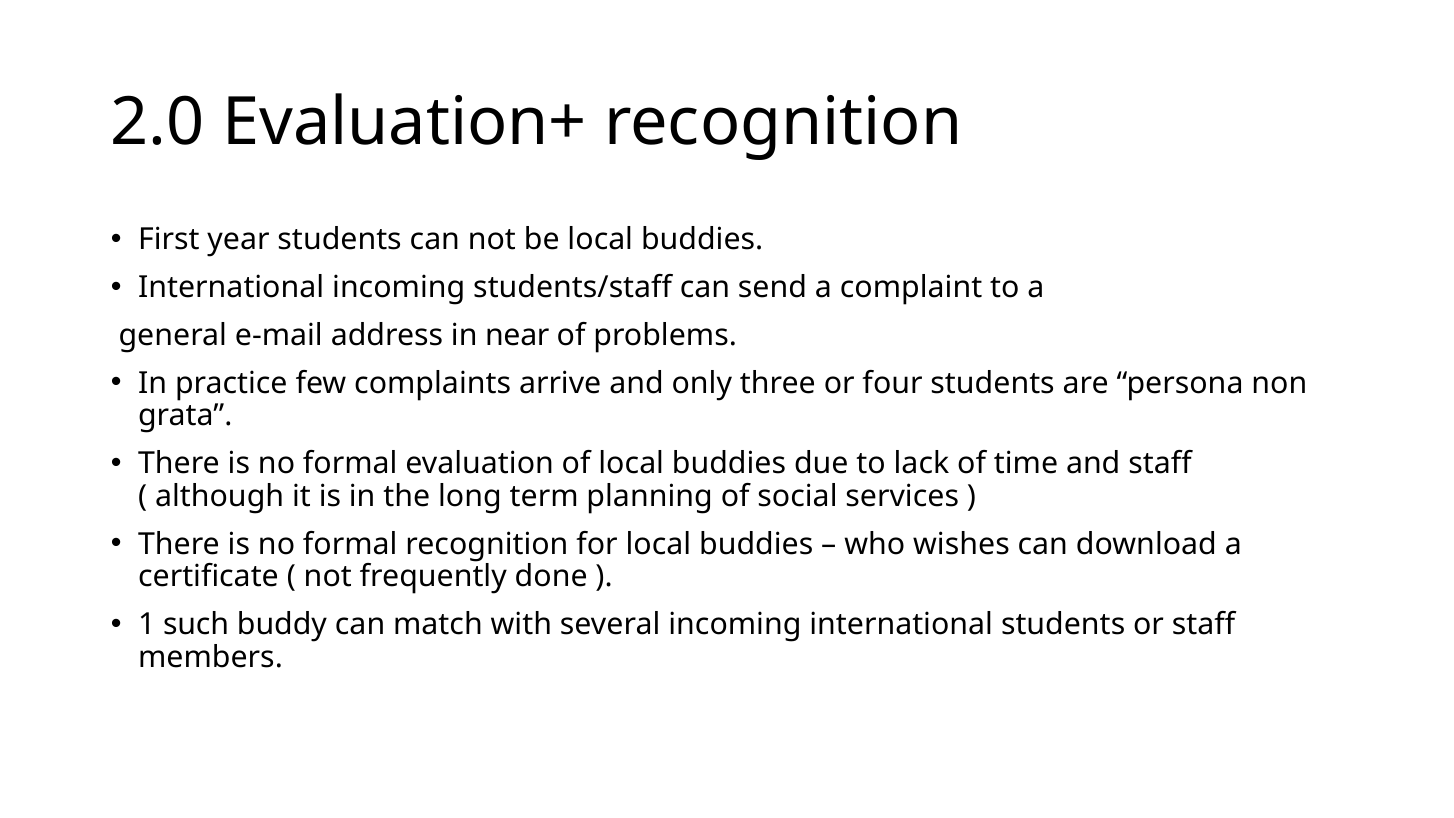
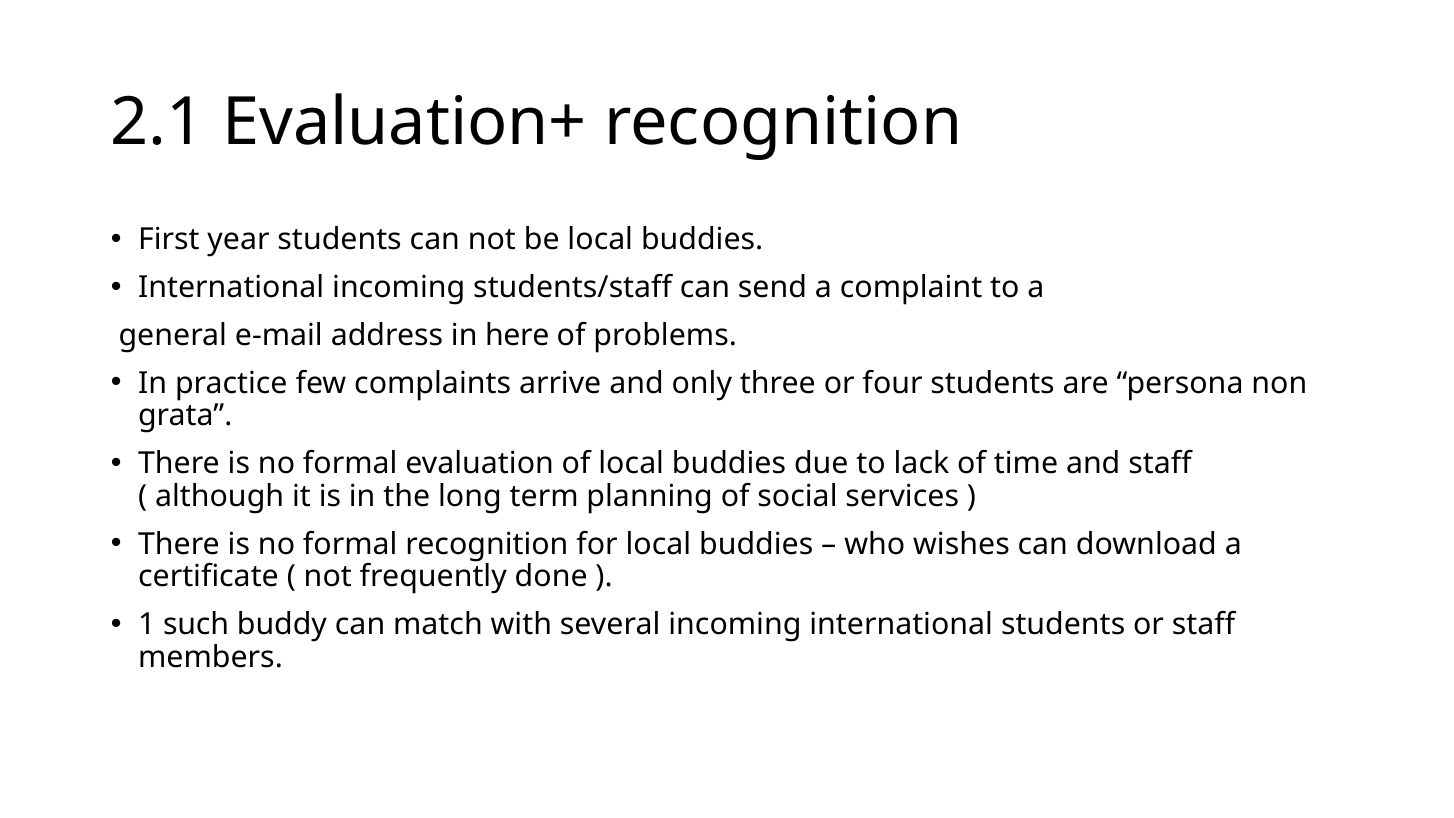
2.0: 2.0 -> 2.1 (158, 122)
near: near -> here (517, 335)
